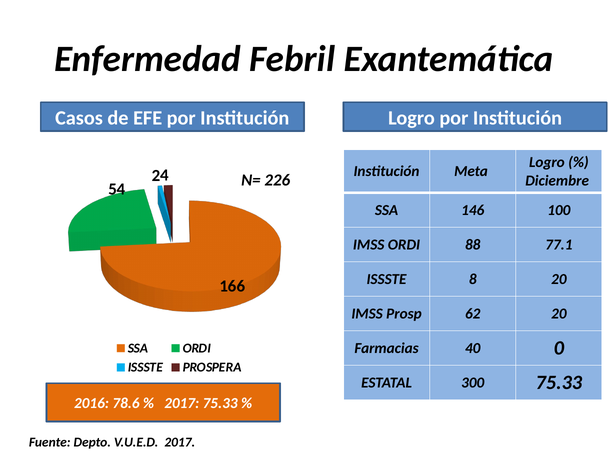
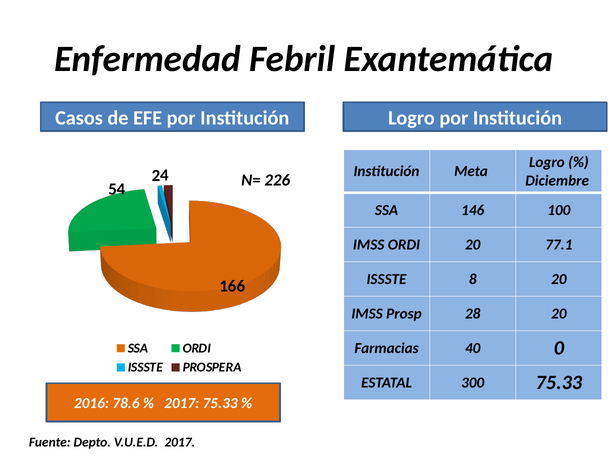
ORDI 88: 88 -> 20 (473, 245)
62: 62 -> 28 (473, 314)
